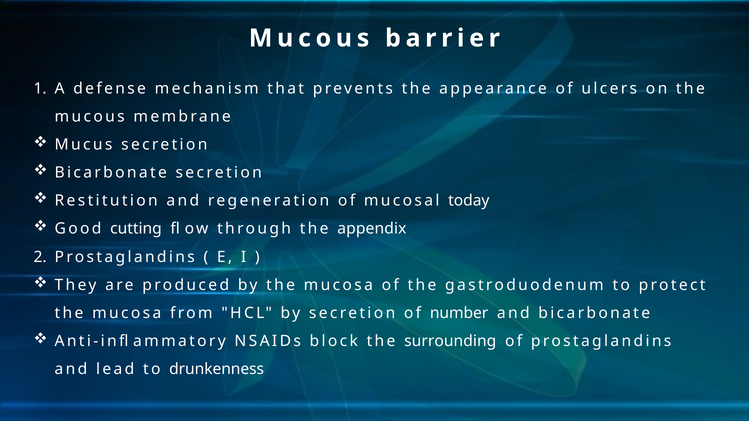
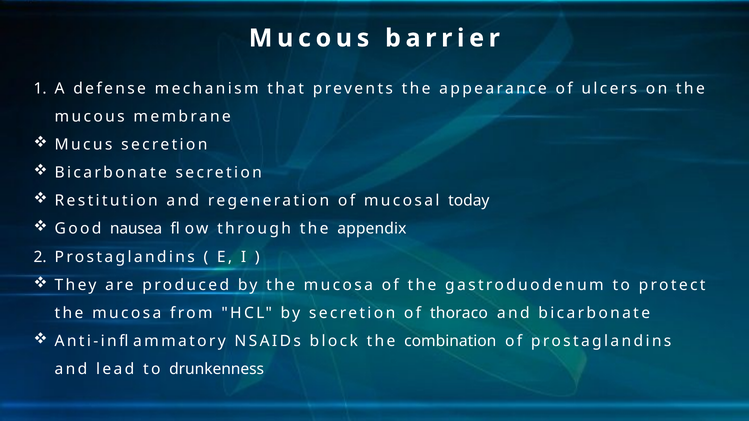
cutting: cutting -> nausea (136, 229)
number: number -> thoraco (459, 313)
surrounding: surrounding -> combination (450, 341)
